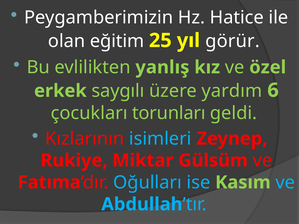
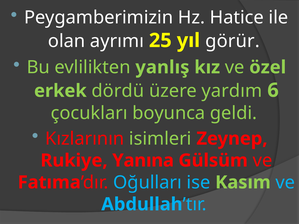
eğitim: eğitim -> ayrımı (117, 41)
saygılı: saygılı -> dördü (118, 91)
torunları: torunları -> boyunca (169, 113)
isimleri colour: light blue -> light green (160, 139)
Miktar: Miktar -> Yanına (143, 161)
